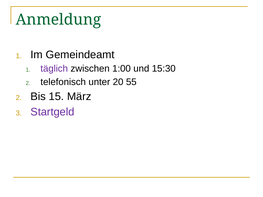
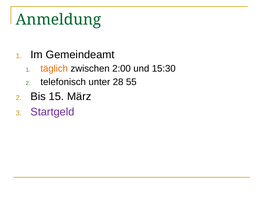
täglich colour: purple -> orange (54, 69)
1:00: 1:00 -> 2:00 (122, 69)
20: 20 -> 28 (118, 82)
